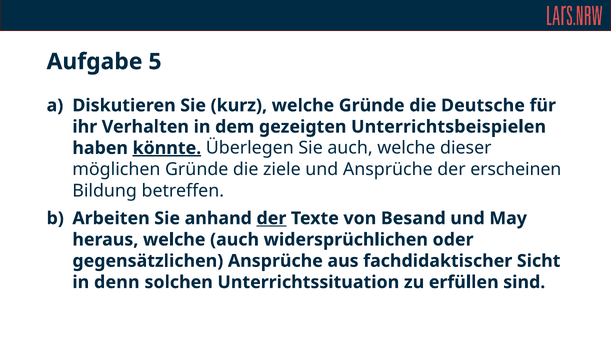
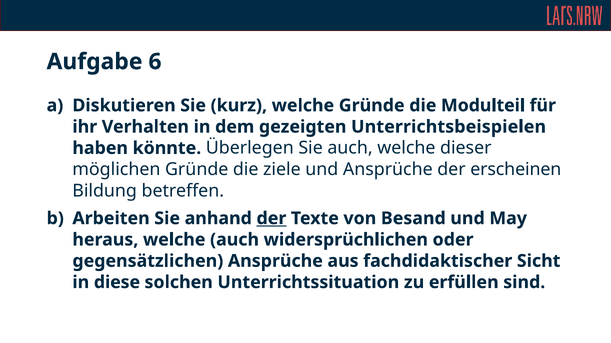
5: 5 -> 6 (155, 62)
Deutsche: Deutsche -> Modulteil (483, 106)
könnte underline: present -> none (167, 148)
denn: denn -> diese (117, 283)
